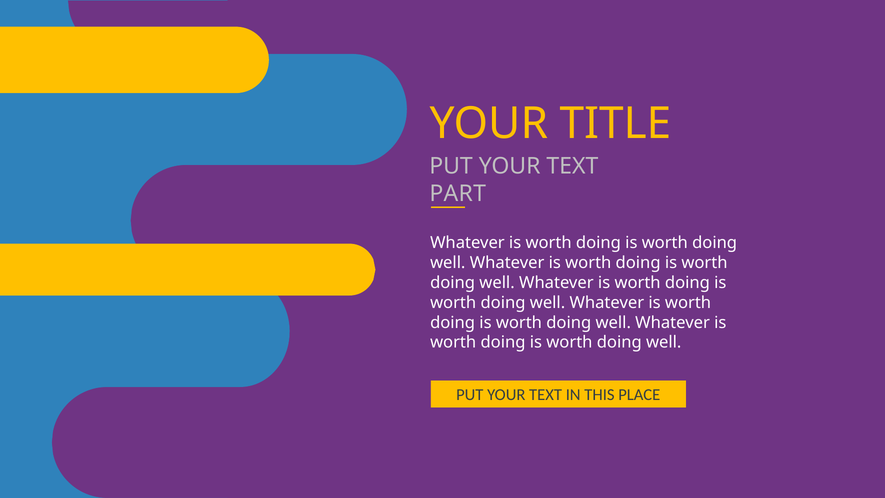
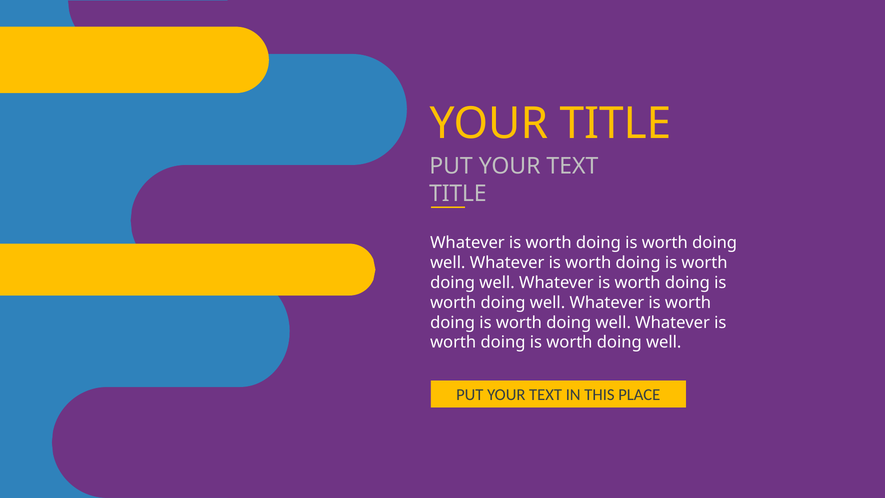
PART: PART -> TITLE (458, 194)
